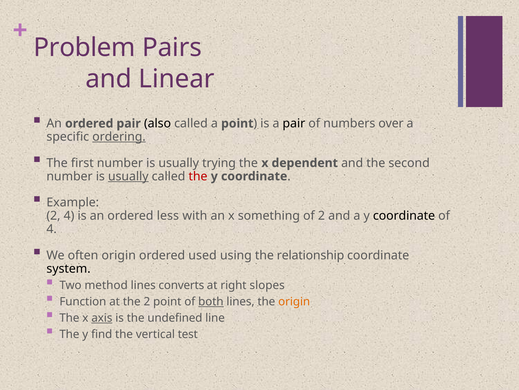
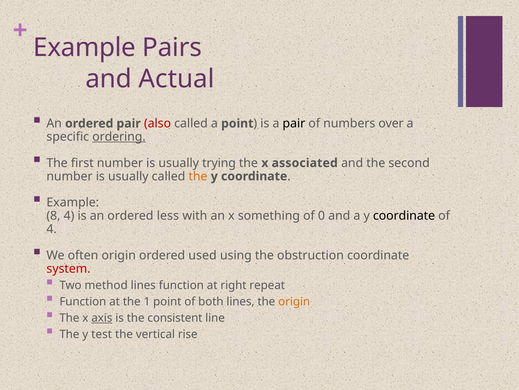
Problem: Problem -> Example (85, 47)
Linear: Linear -> Actual (177, 79)
also colour: black -> red (158, 123)
dependent: dependent -> associated (305, 163)
usually underline: present -> none (128, 176)
the colour: red -> orange (198, 176)
2: 2 -> 8 (53, 215)
of 2: 2 -> 0 (321, 215)
relationship: relationship -> obstruction (310, 255)
system colour: black -> red (69, 268)
lines converts: converts -> function (181, 285)
slopes: slopes -> repeat (267, 285)
the 2: 2 -> 1 (147, 301)
both underline: present -> none (211, 301)
undefined: undefined -> consistent (175, 317)
find: find -> test (102, 334)
test: test -> rise (188, 334)
